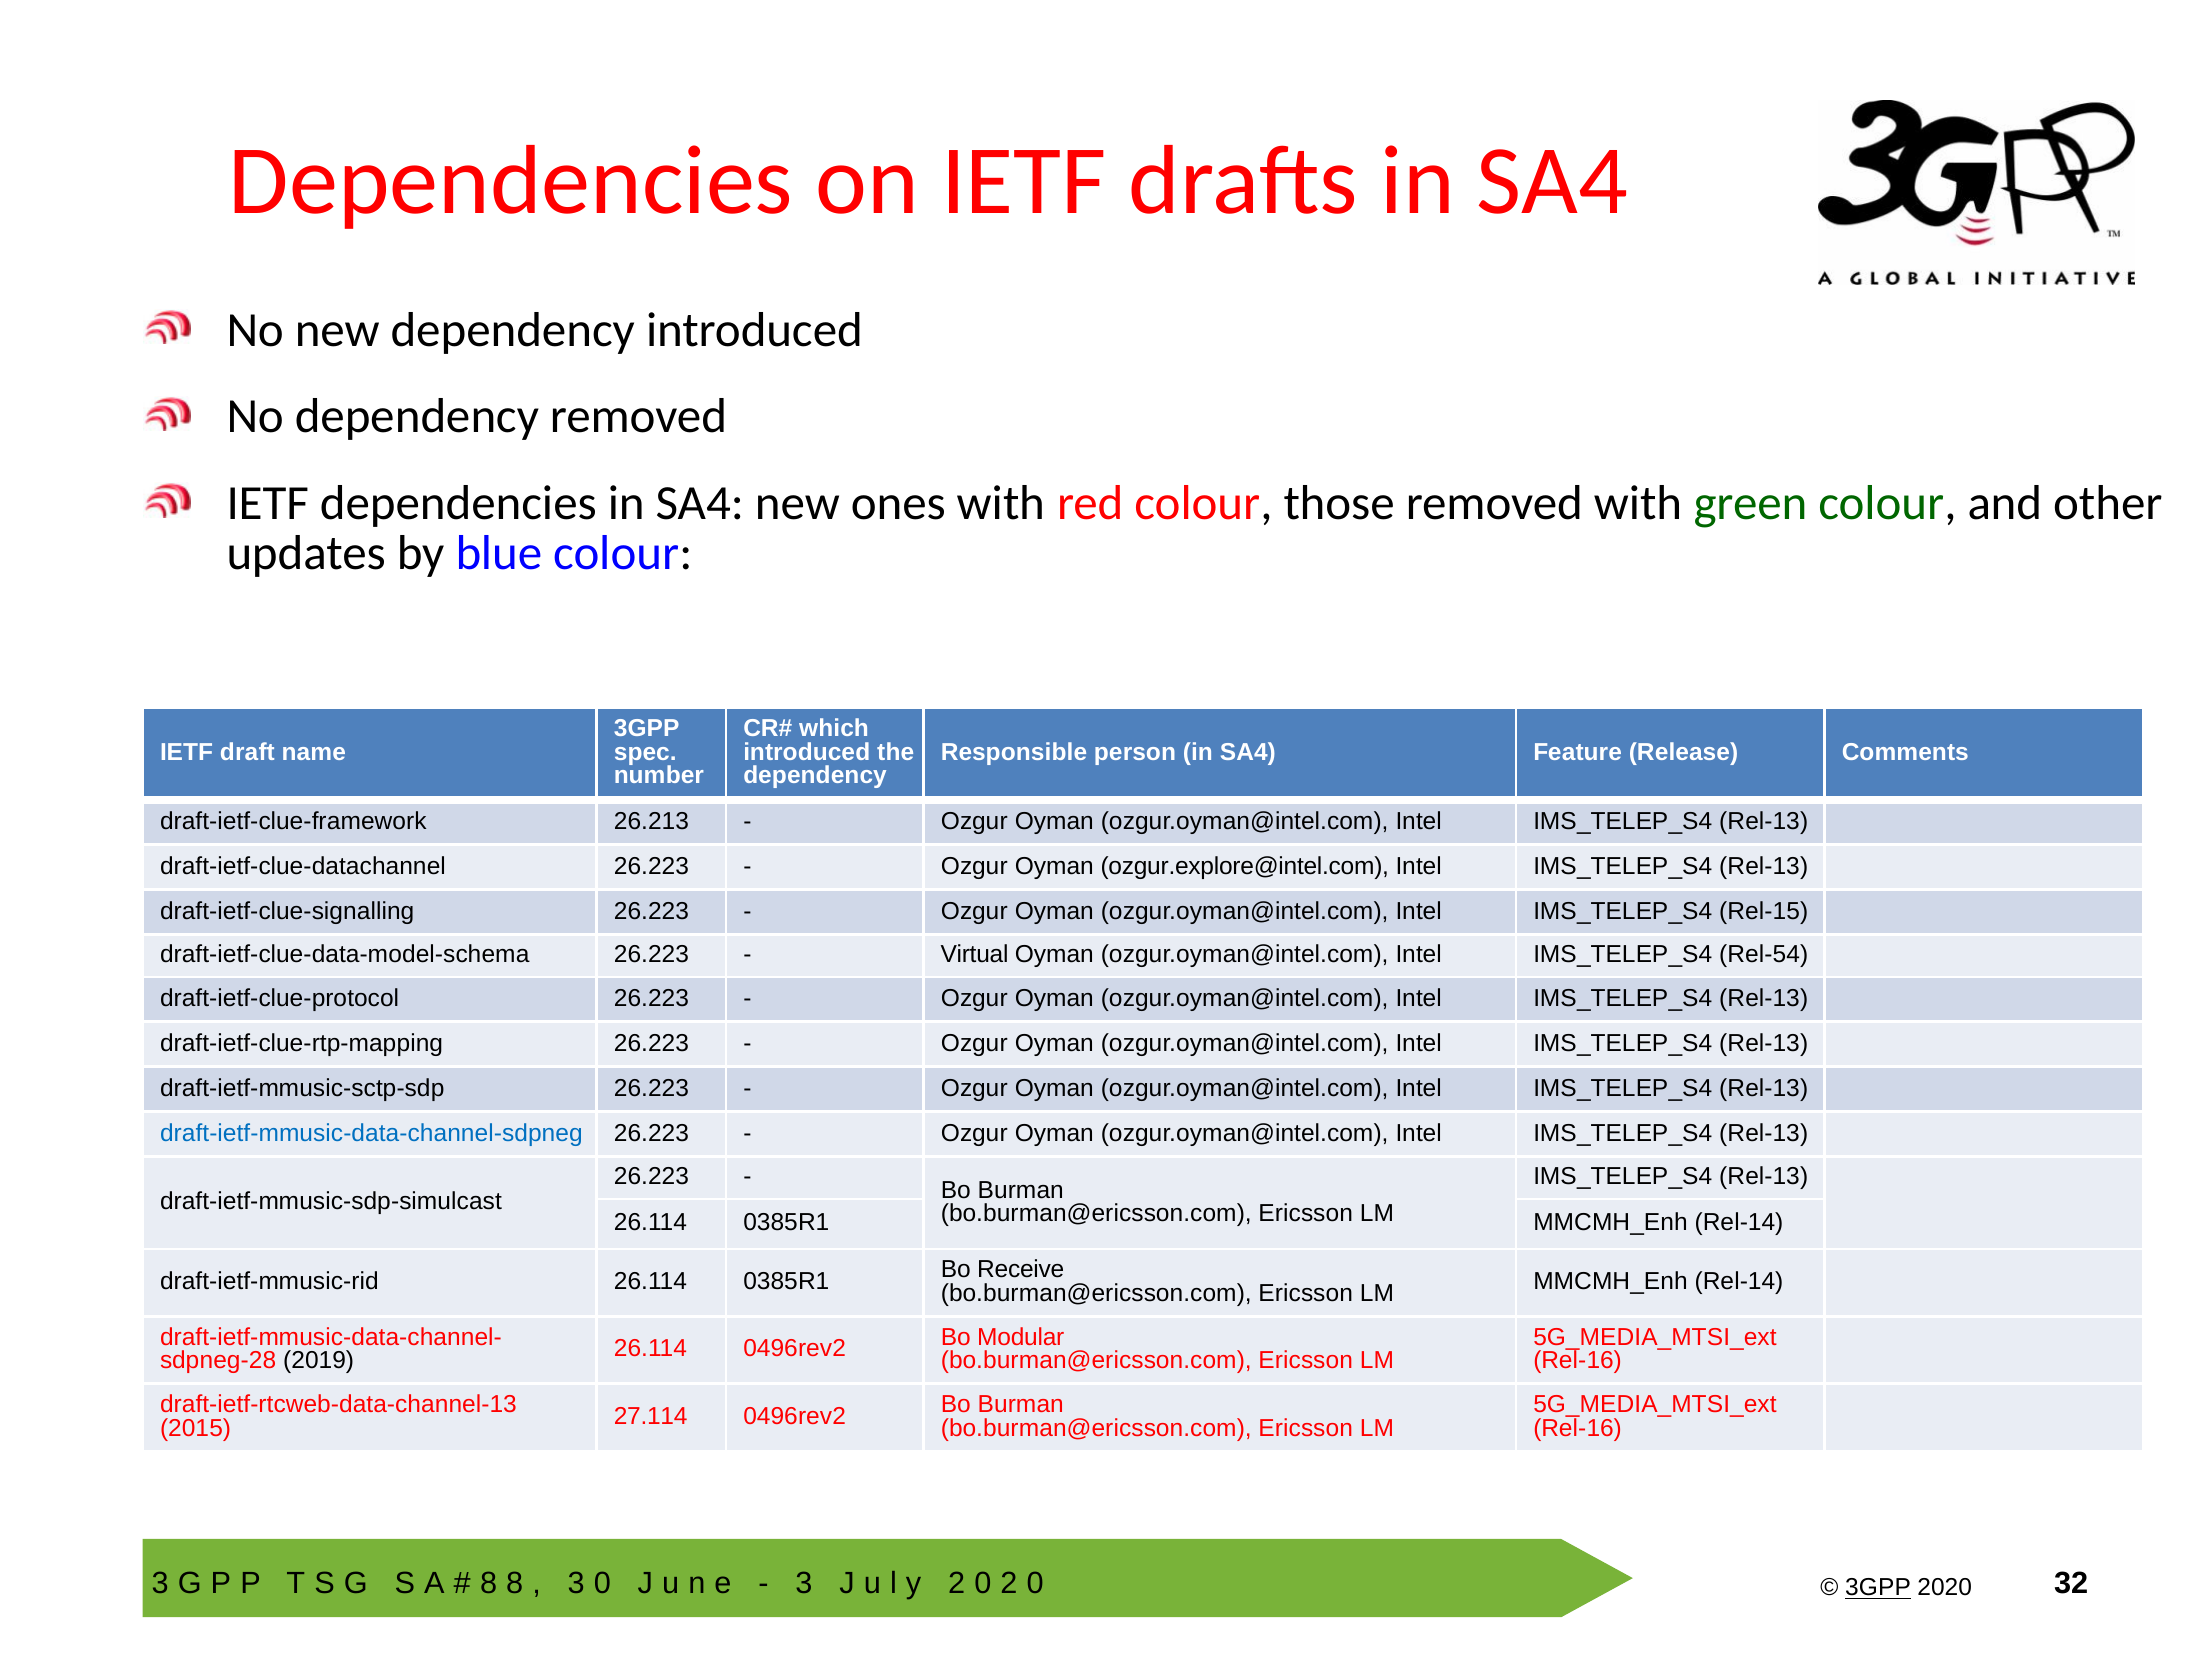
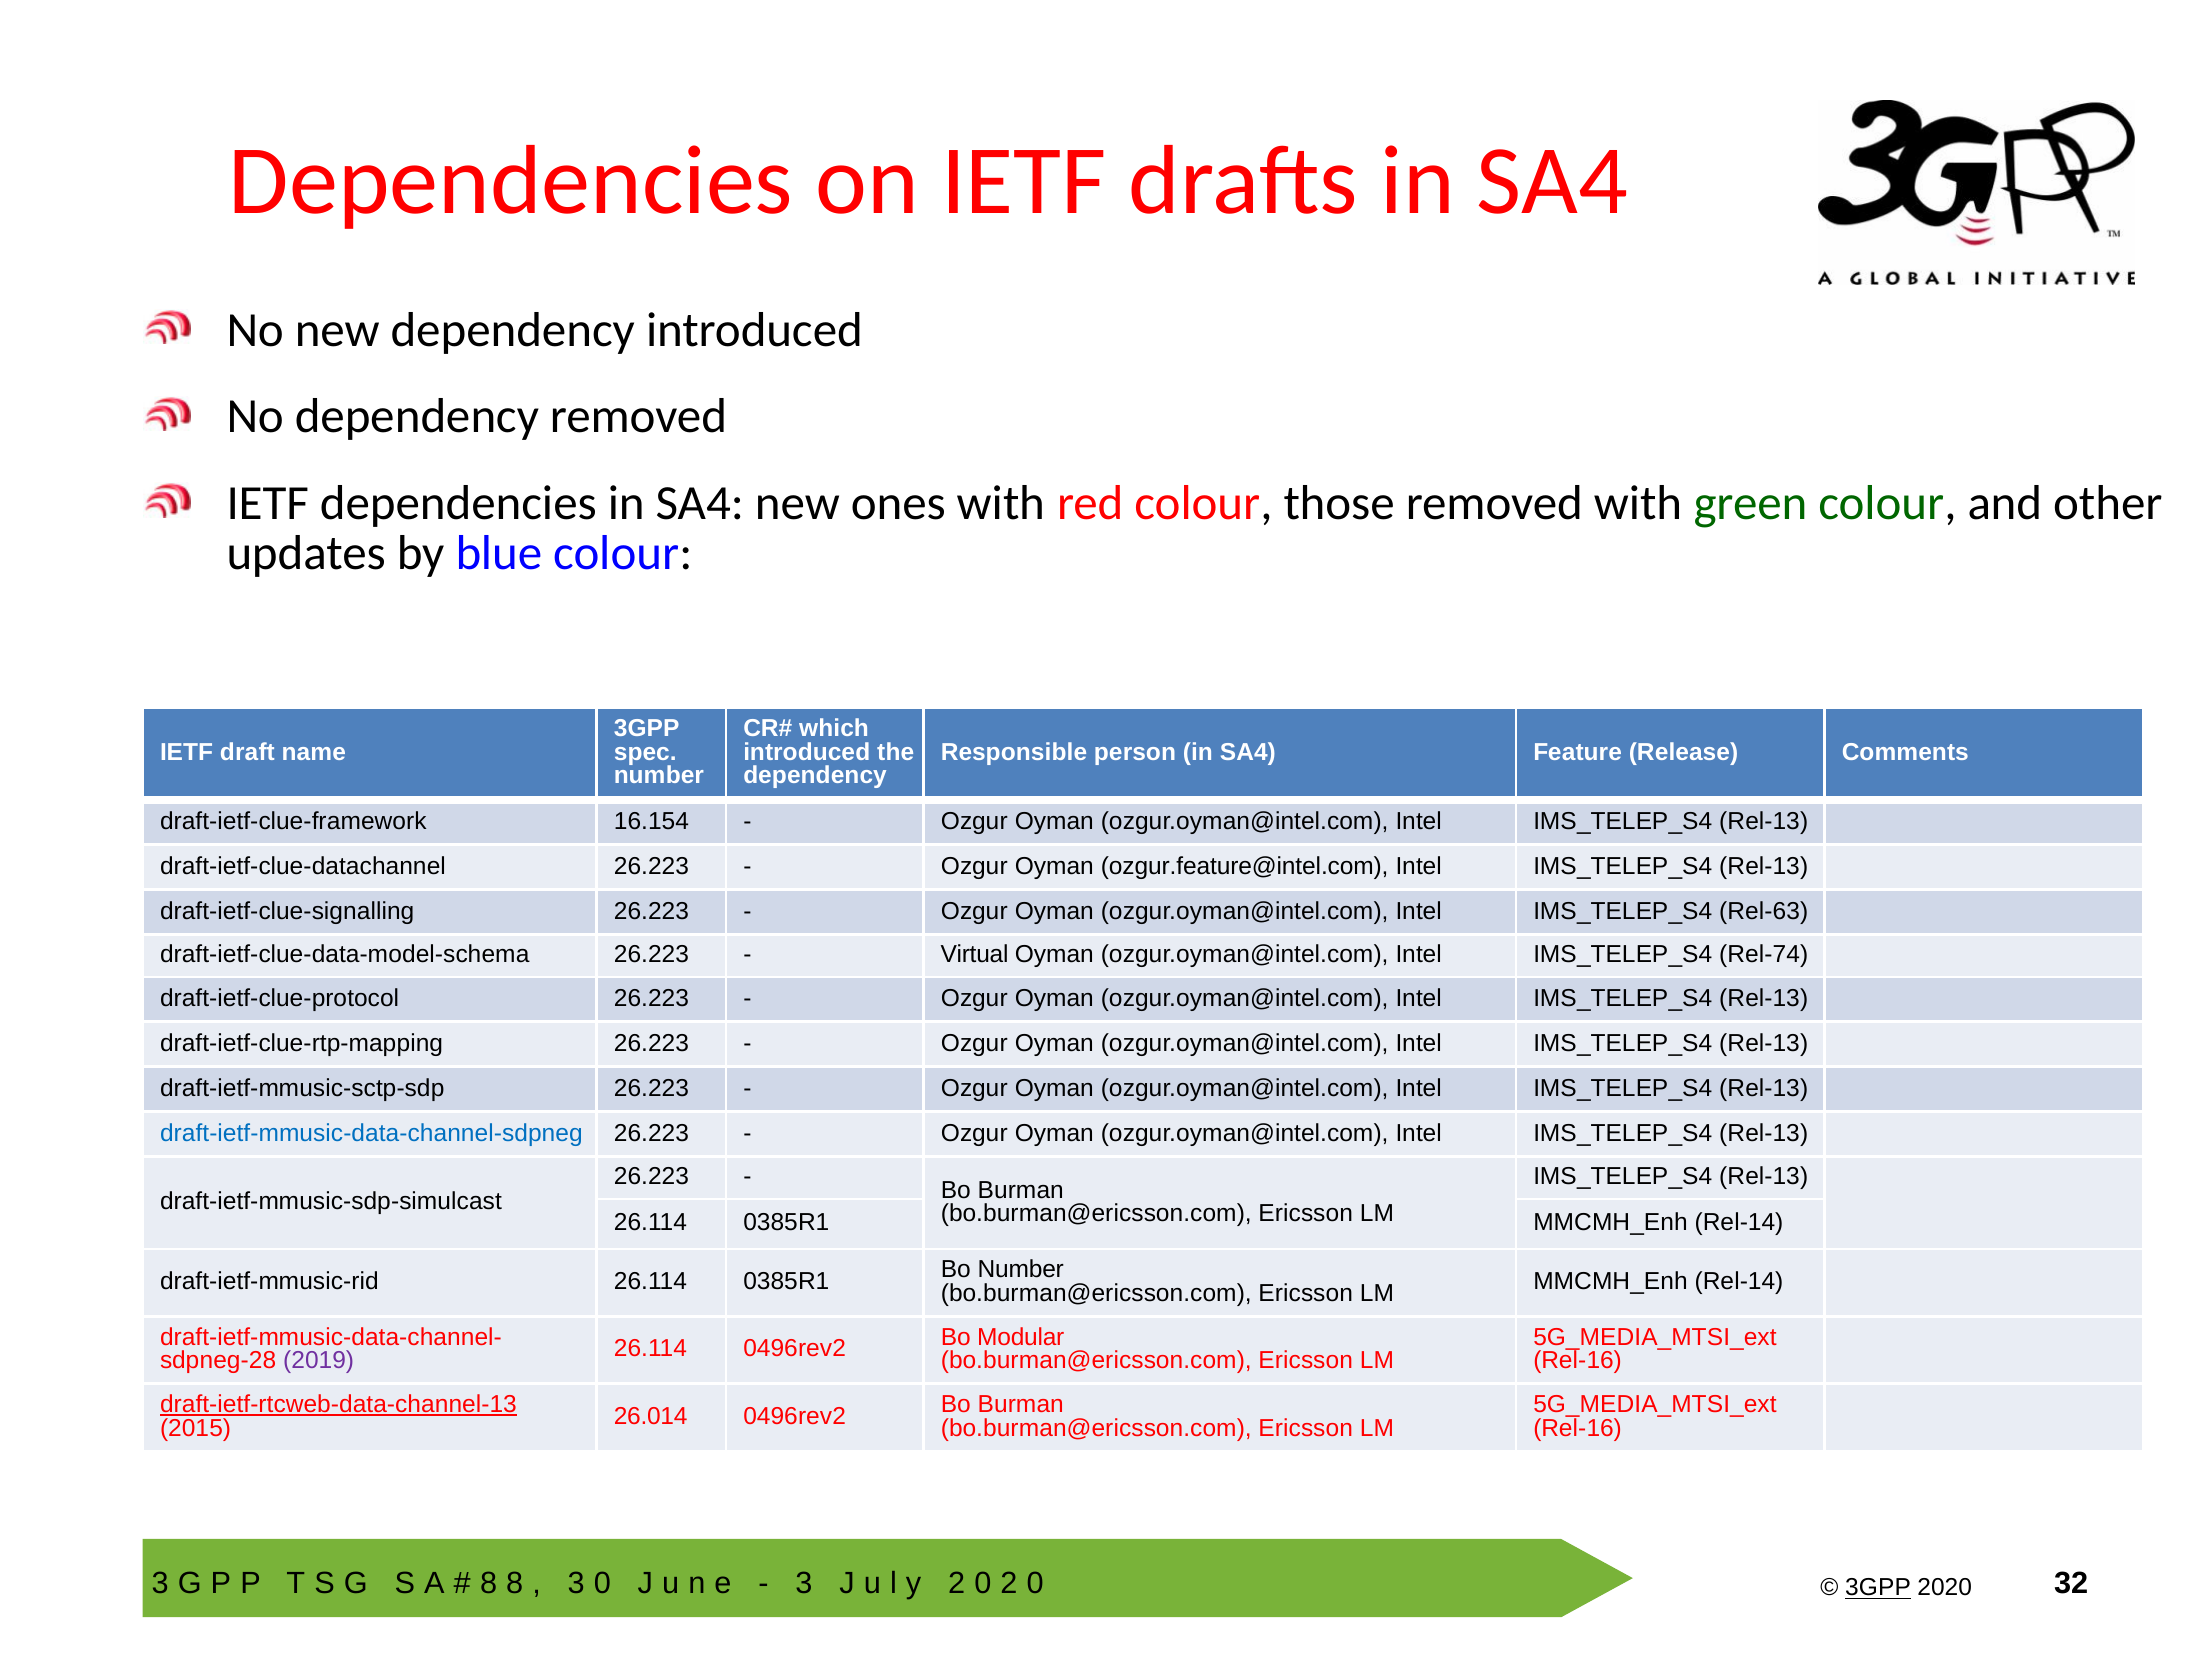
26.213: 26.213 -> 16.154 (651, 821)
ozgur.explore@intel.com: ozgur.explore@intel.com -> ozgur.feature@intel.com (1245, 866)
Rel-15: Rel-15 -> Rel-63 (1764, 911)
Rel-54: Rel-54 -> Rel-74 (1764, 955)
Bo Receive: Receive -> Number (1021, 1270)
2019 colour: black -> purple (319, 1361)
draft-ietf-rtcweb-data-channel-13 underline: none -> present (338, 1405)
27.114: 27.114 -> 26.014 (651, 1417)
